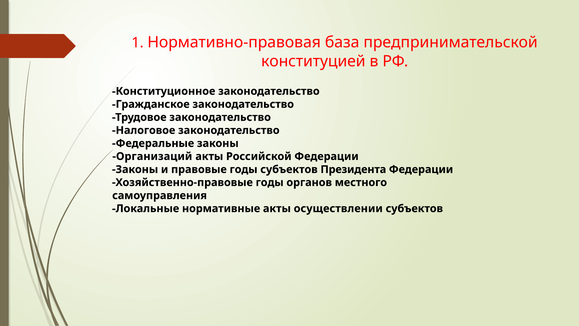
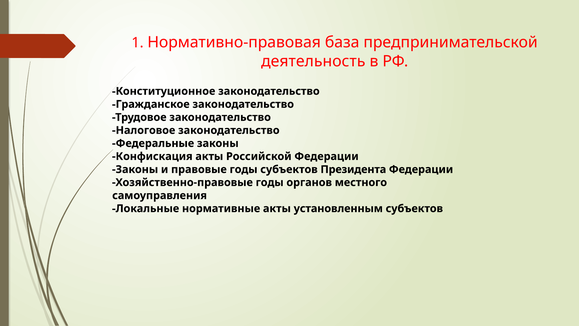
конституцией: конституцией -> деятельность (313, 61)
Организаций: Организаций -> Конфискация (152, 156)
осуществлении: осуществлении -> установленным (338, 208)
